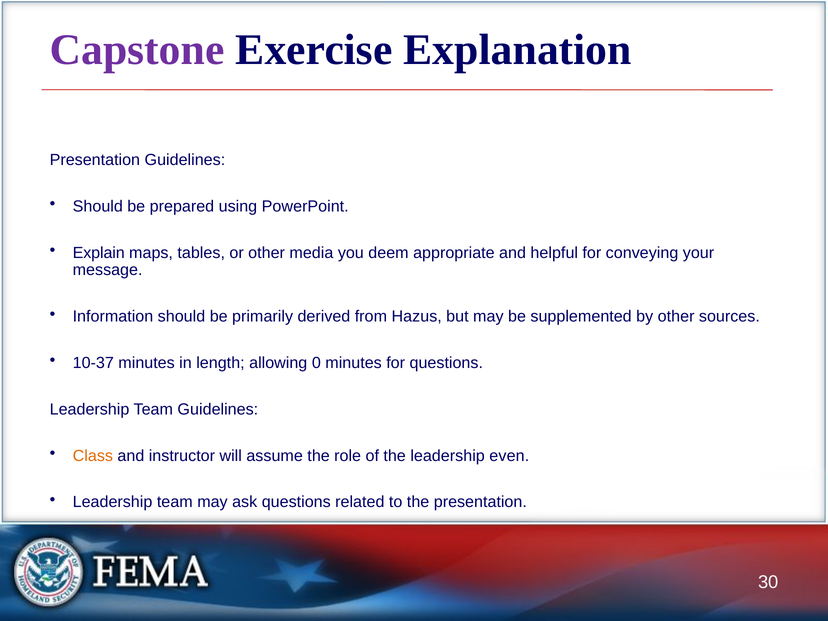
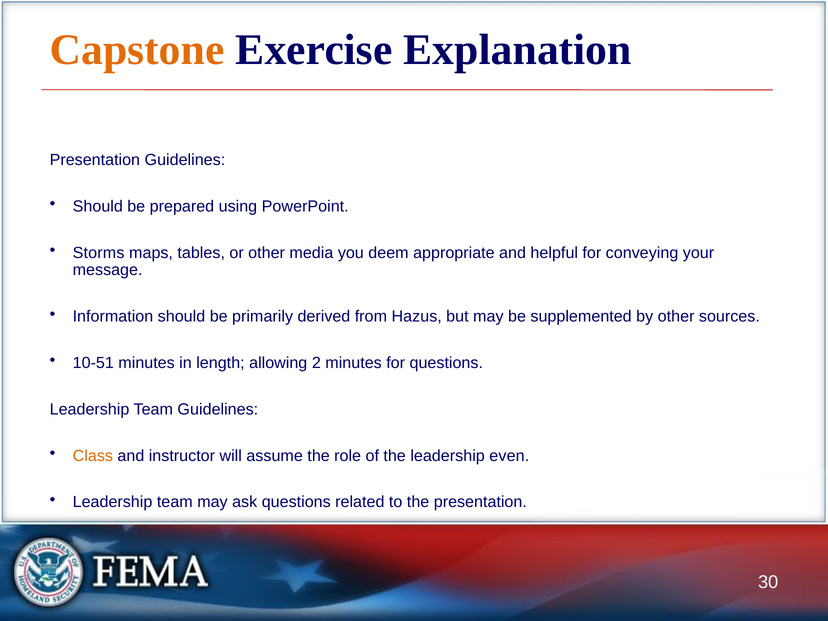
Capstone colour: purple -> orange (137, 50)
Explain: Explain -> Storms (99, 253)
10-37: 10-37 -> 10-51 (93, 363)
0: 0 -> 2 (316, 363)
